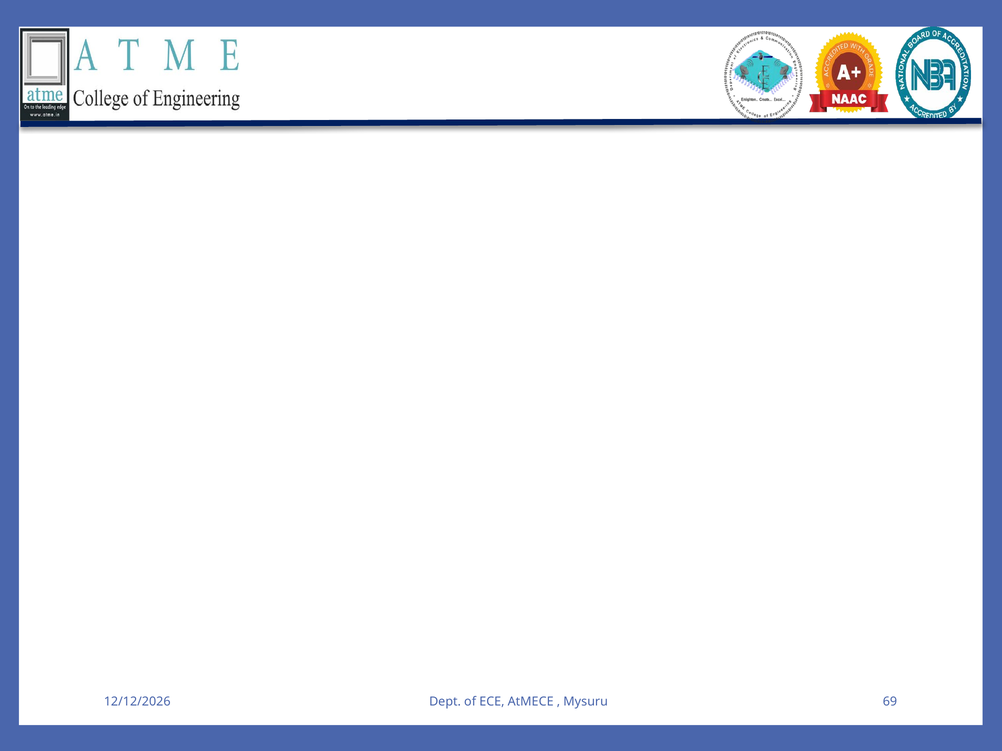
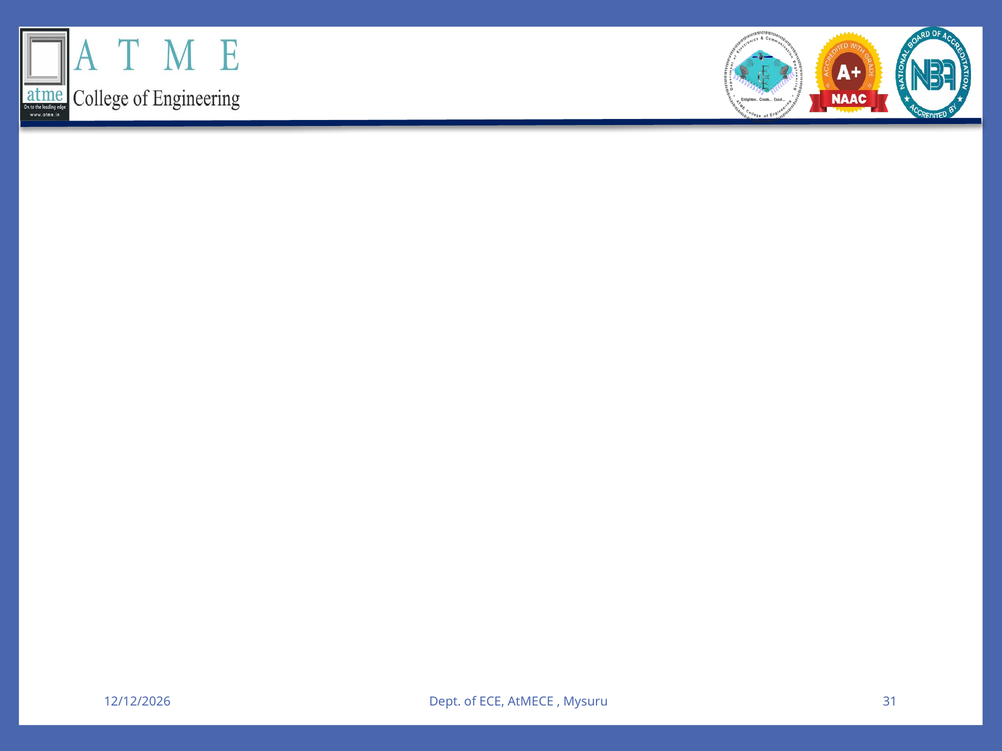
69: 69 -> 31 (890, 702)
